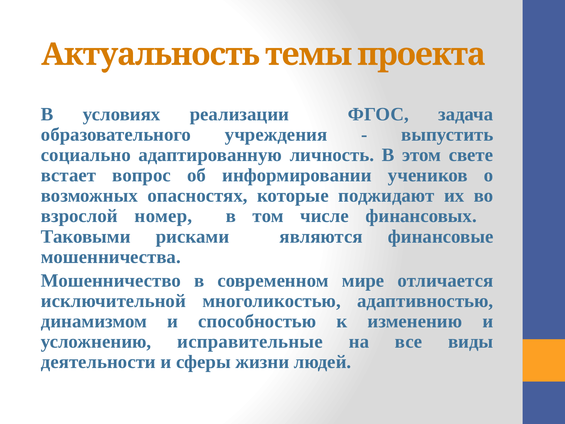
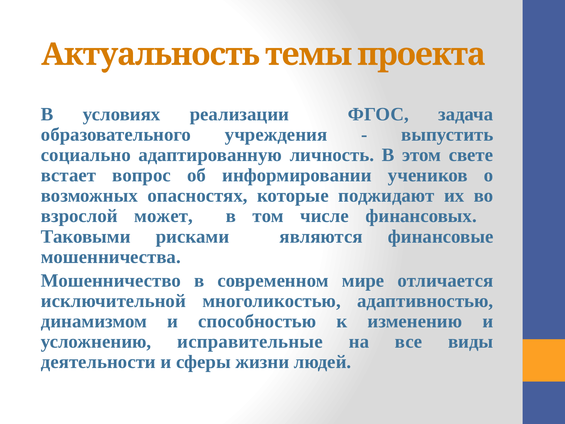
номер: номер -> может (164, 216)
